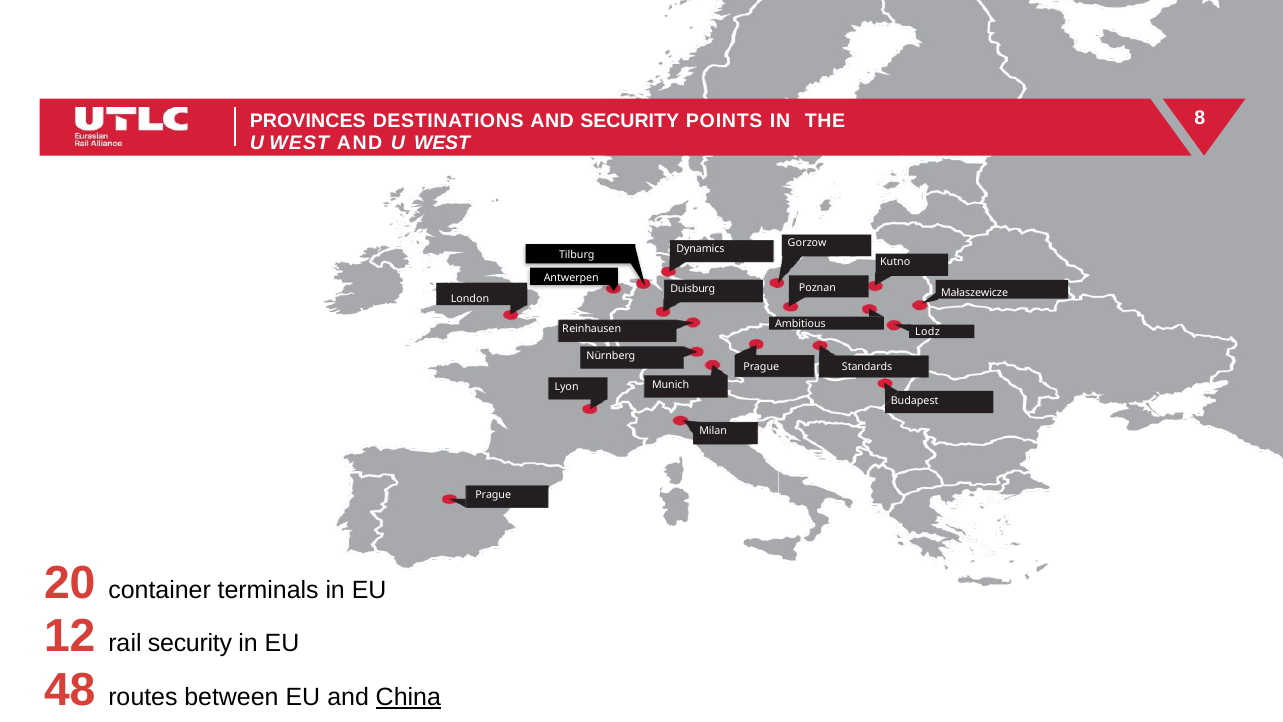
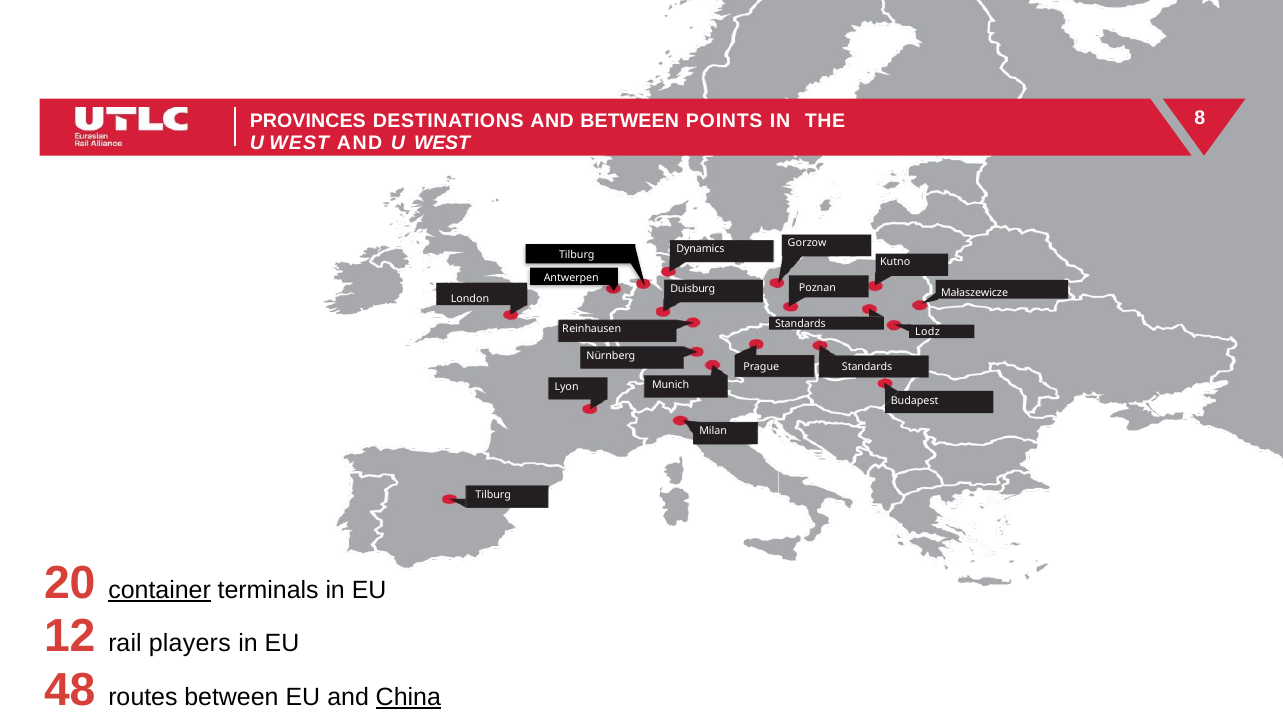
AND SECURITY: SECURITY -> BETWEEN (630, 121)
Ambitious: Ambitious -> Standards (800, 324)
Prague: Prague -> Tilburg (493, 495)
container underline: none -> present (160, 590)
rail security: security -> players (190, 643)
